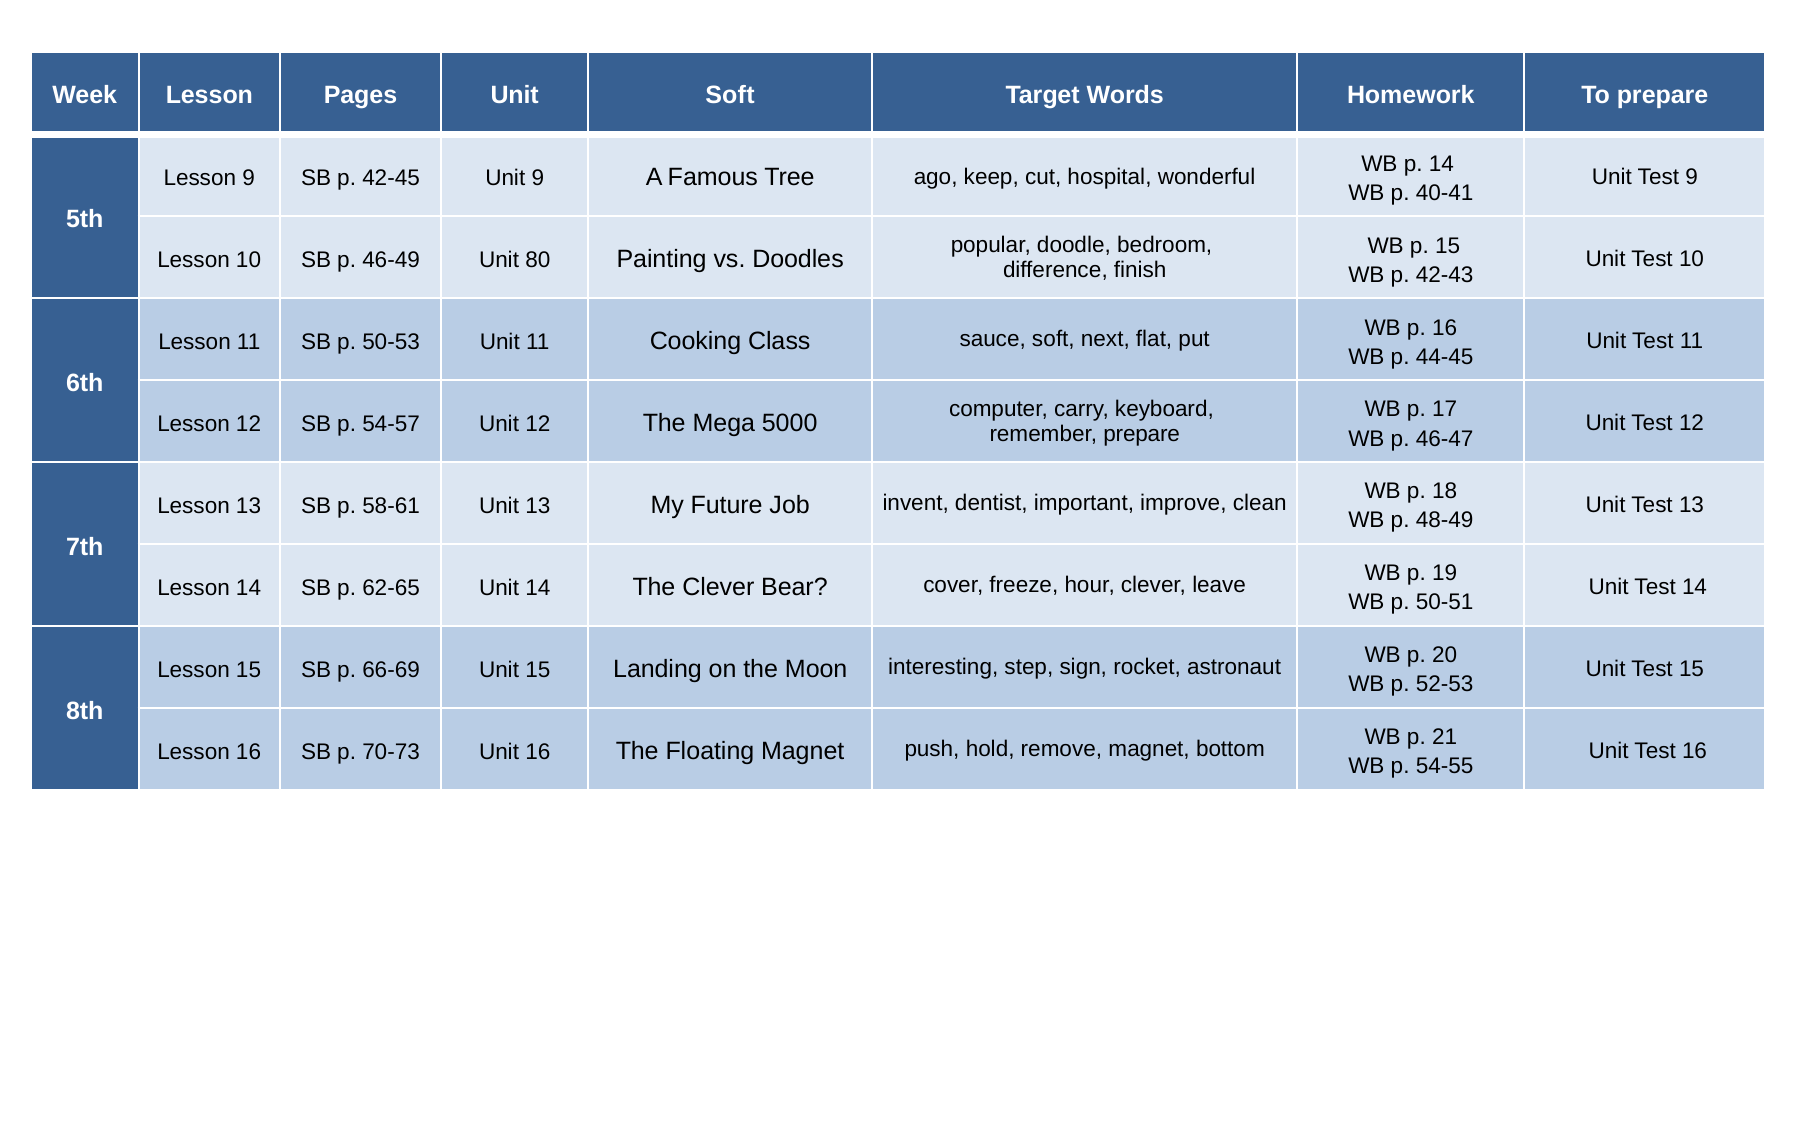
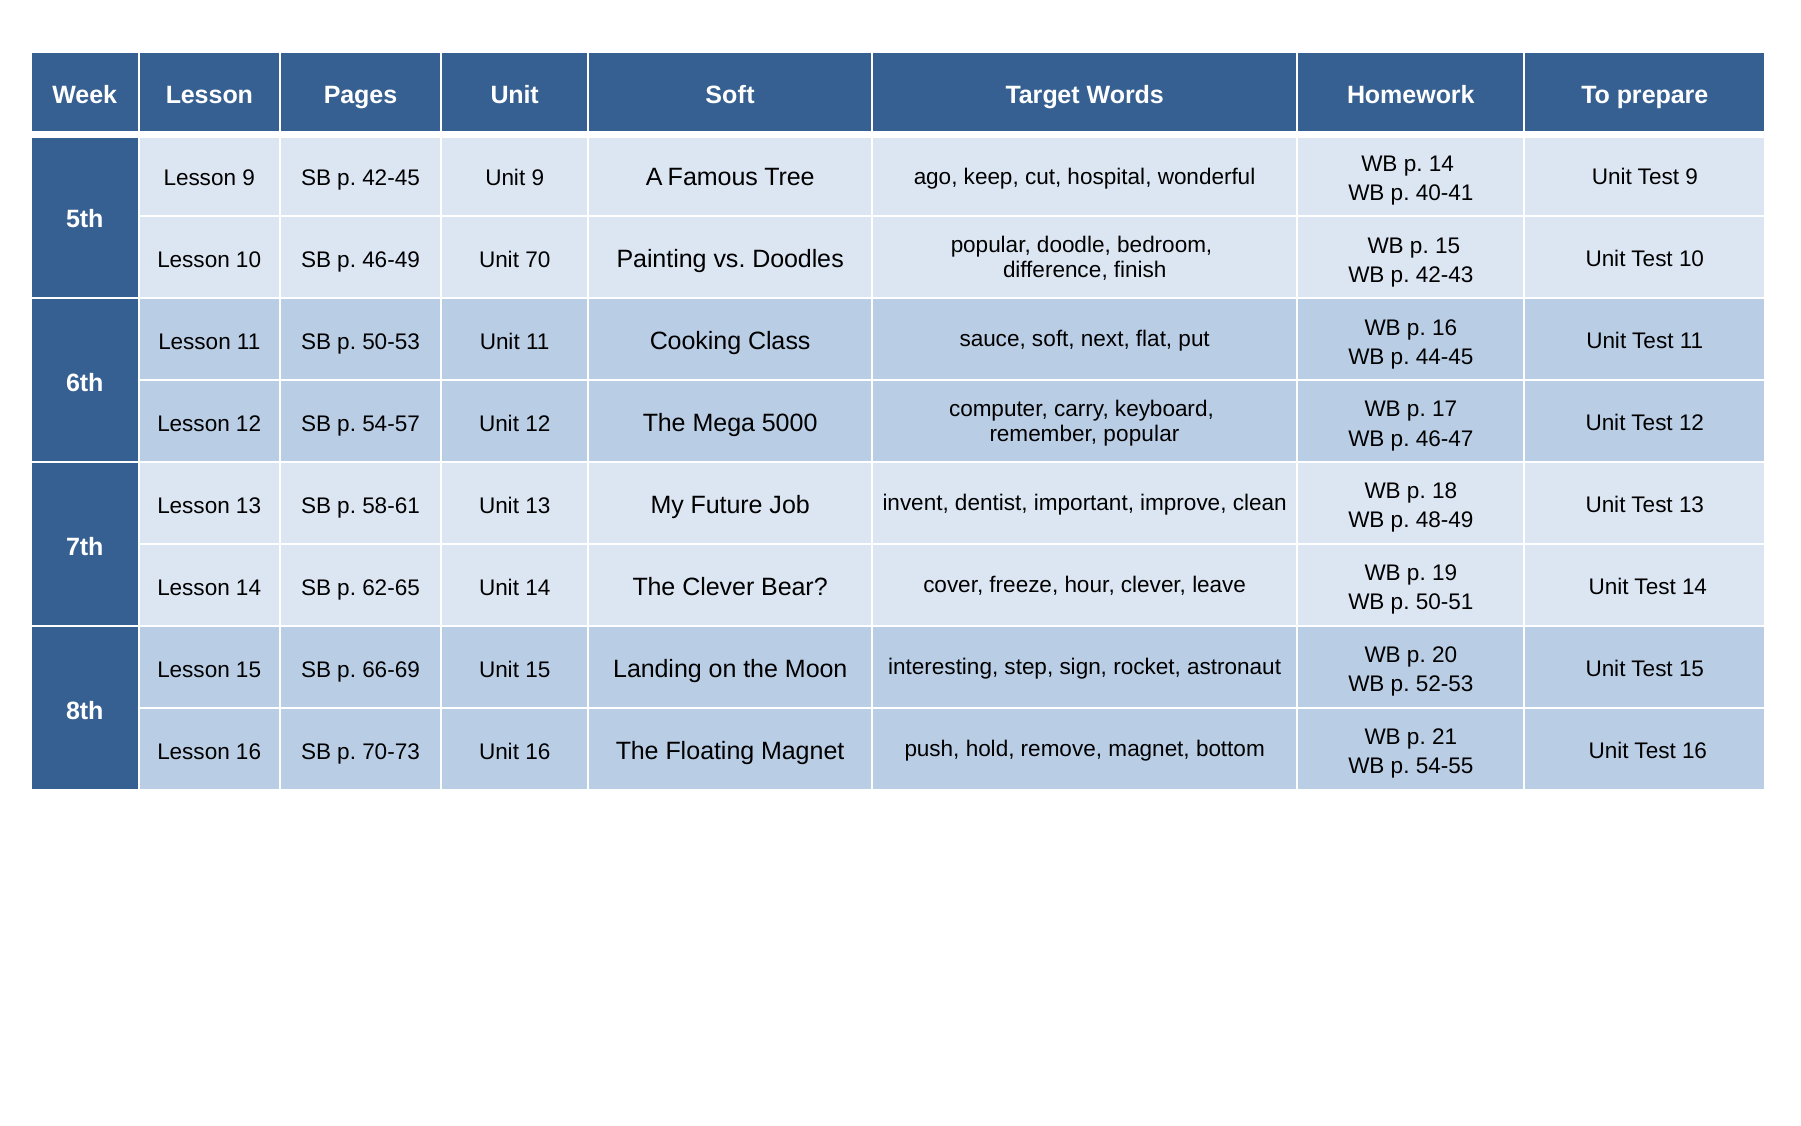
80: 80 -> 70 (538, 260)
remember prepare: prepare -> popular (1141, 434)
